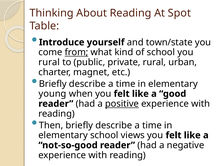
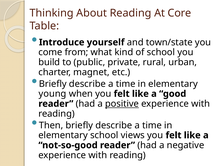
Spot: Spot -> Core (179, 13)
from underline: present -> none (76, 52)
rural: rural -> build (49, 62)
